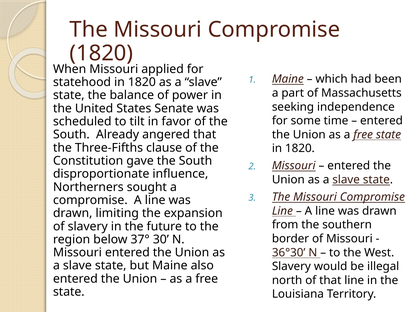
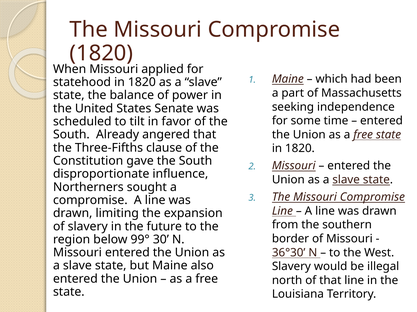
37°: 37° -> 99° (140, 240)
